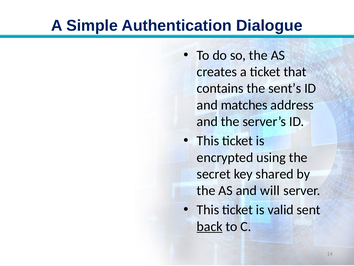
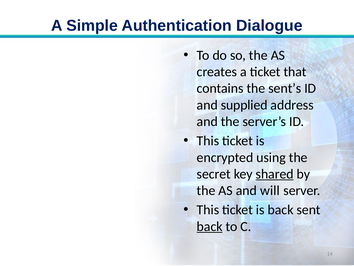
matches: matches -> supplied (244, 105)
shared underline: none -> present (275, 174)
is valid: valid -> back (281, 210)
